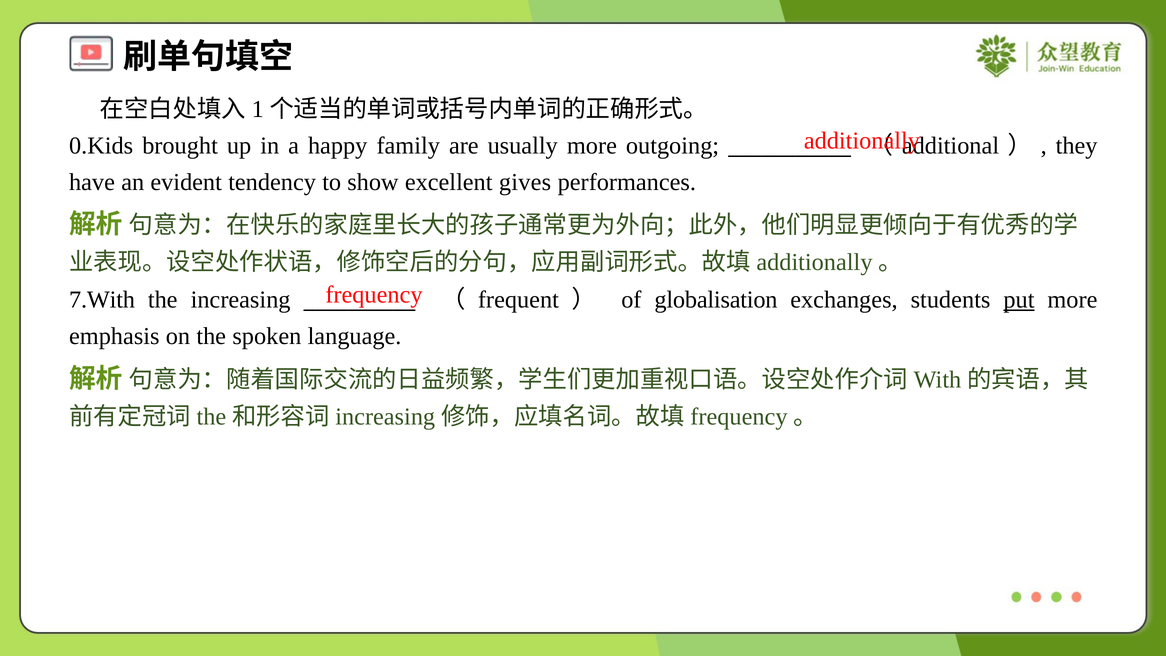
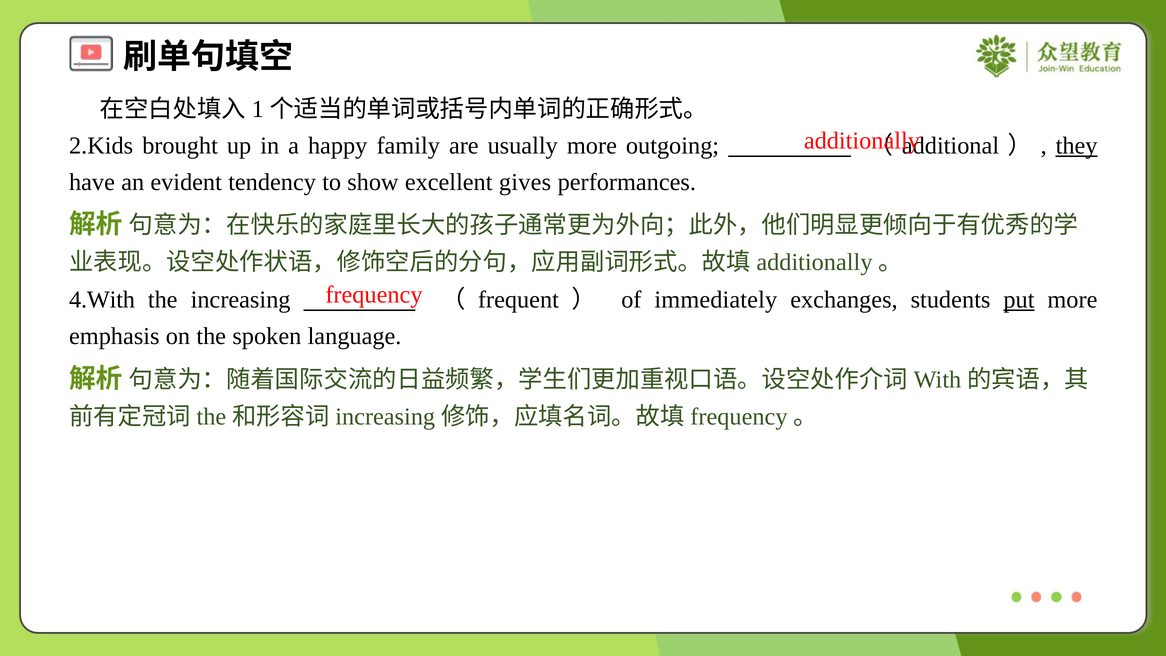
0.Kids: 0.Kids -> 2.Kids (101, 146)
they underline: none -> present (1077, 146)
7.With: 7.With -> 4.With (102, 300)
globalisation: globalisation -> immediately (716, 300)
